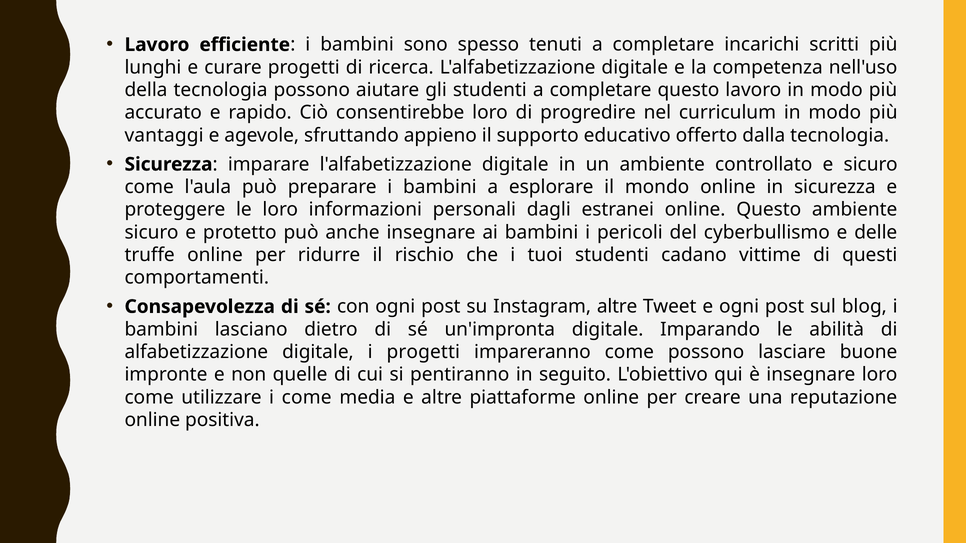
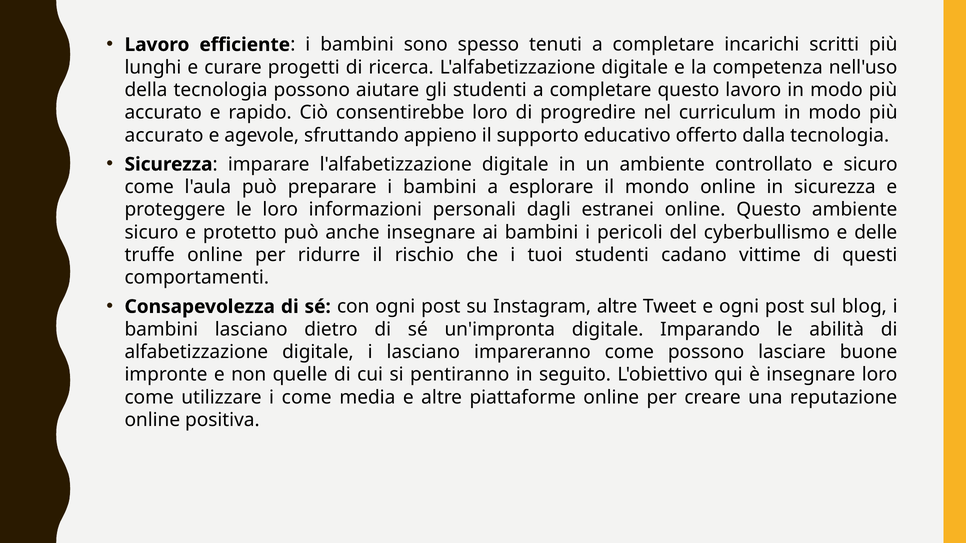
vantaggi: vantaggi -> accurato (164, 135)
i progetti: progetti -> lasciano (423, 352)
